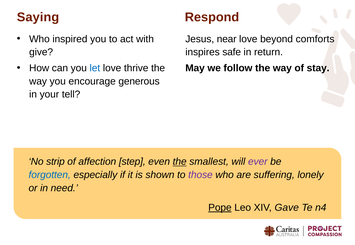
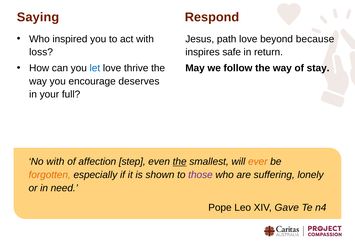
near: near -> path (227, 39)
comforts: comforts -> because (315, 39)
give: give -> loss (41, 52)
generous: generous -> deserves (139, 81)
tell: tell -> full (71, 95)
No strip: strip -> with (55, 162)
ever colour: purple -> orange (258, 162)
forgotten colour: blue -> orange (50, 175)
Pope underline: present -> none (220, 208)
